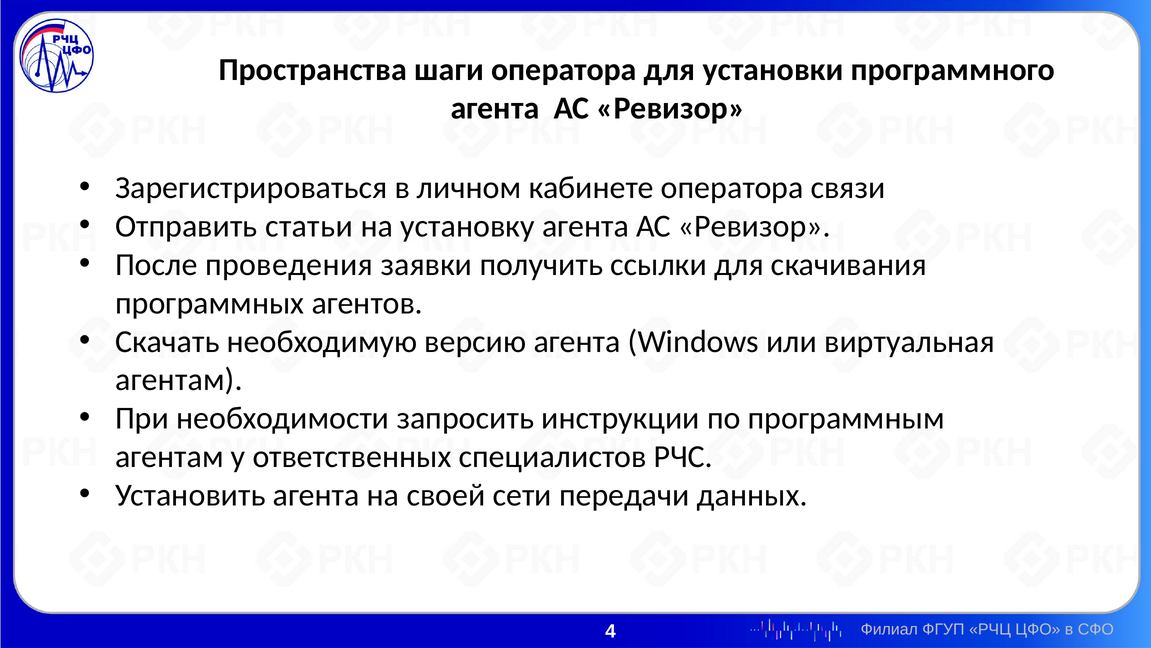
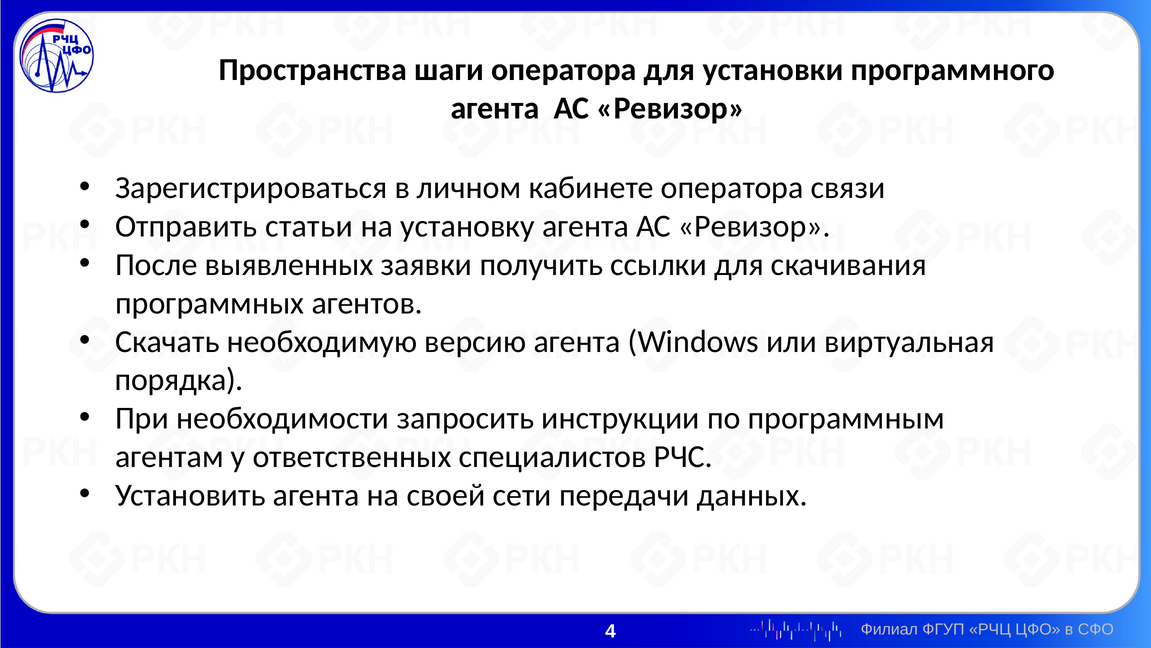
проведения: проведения -> выявленных (289, 264)
агентам: агентам -> порядка (179, 380)
